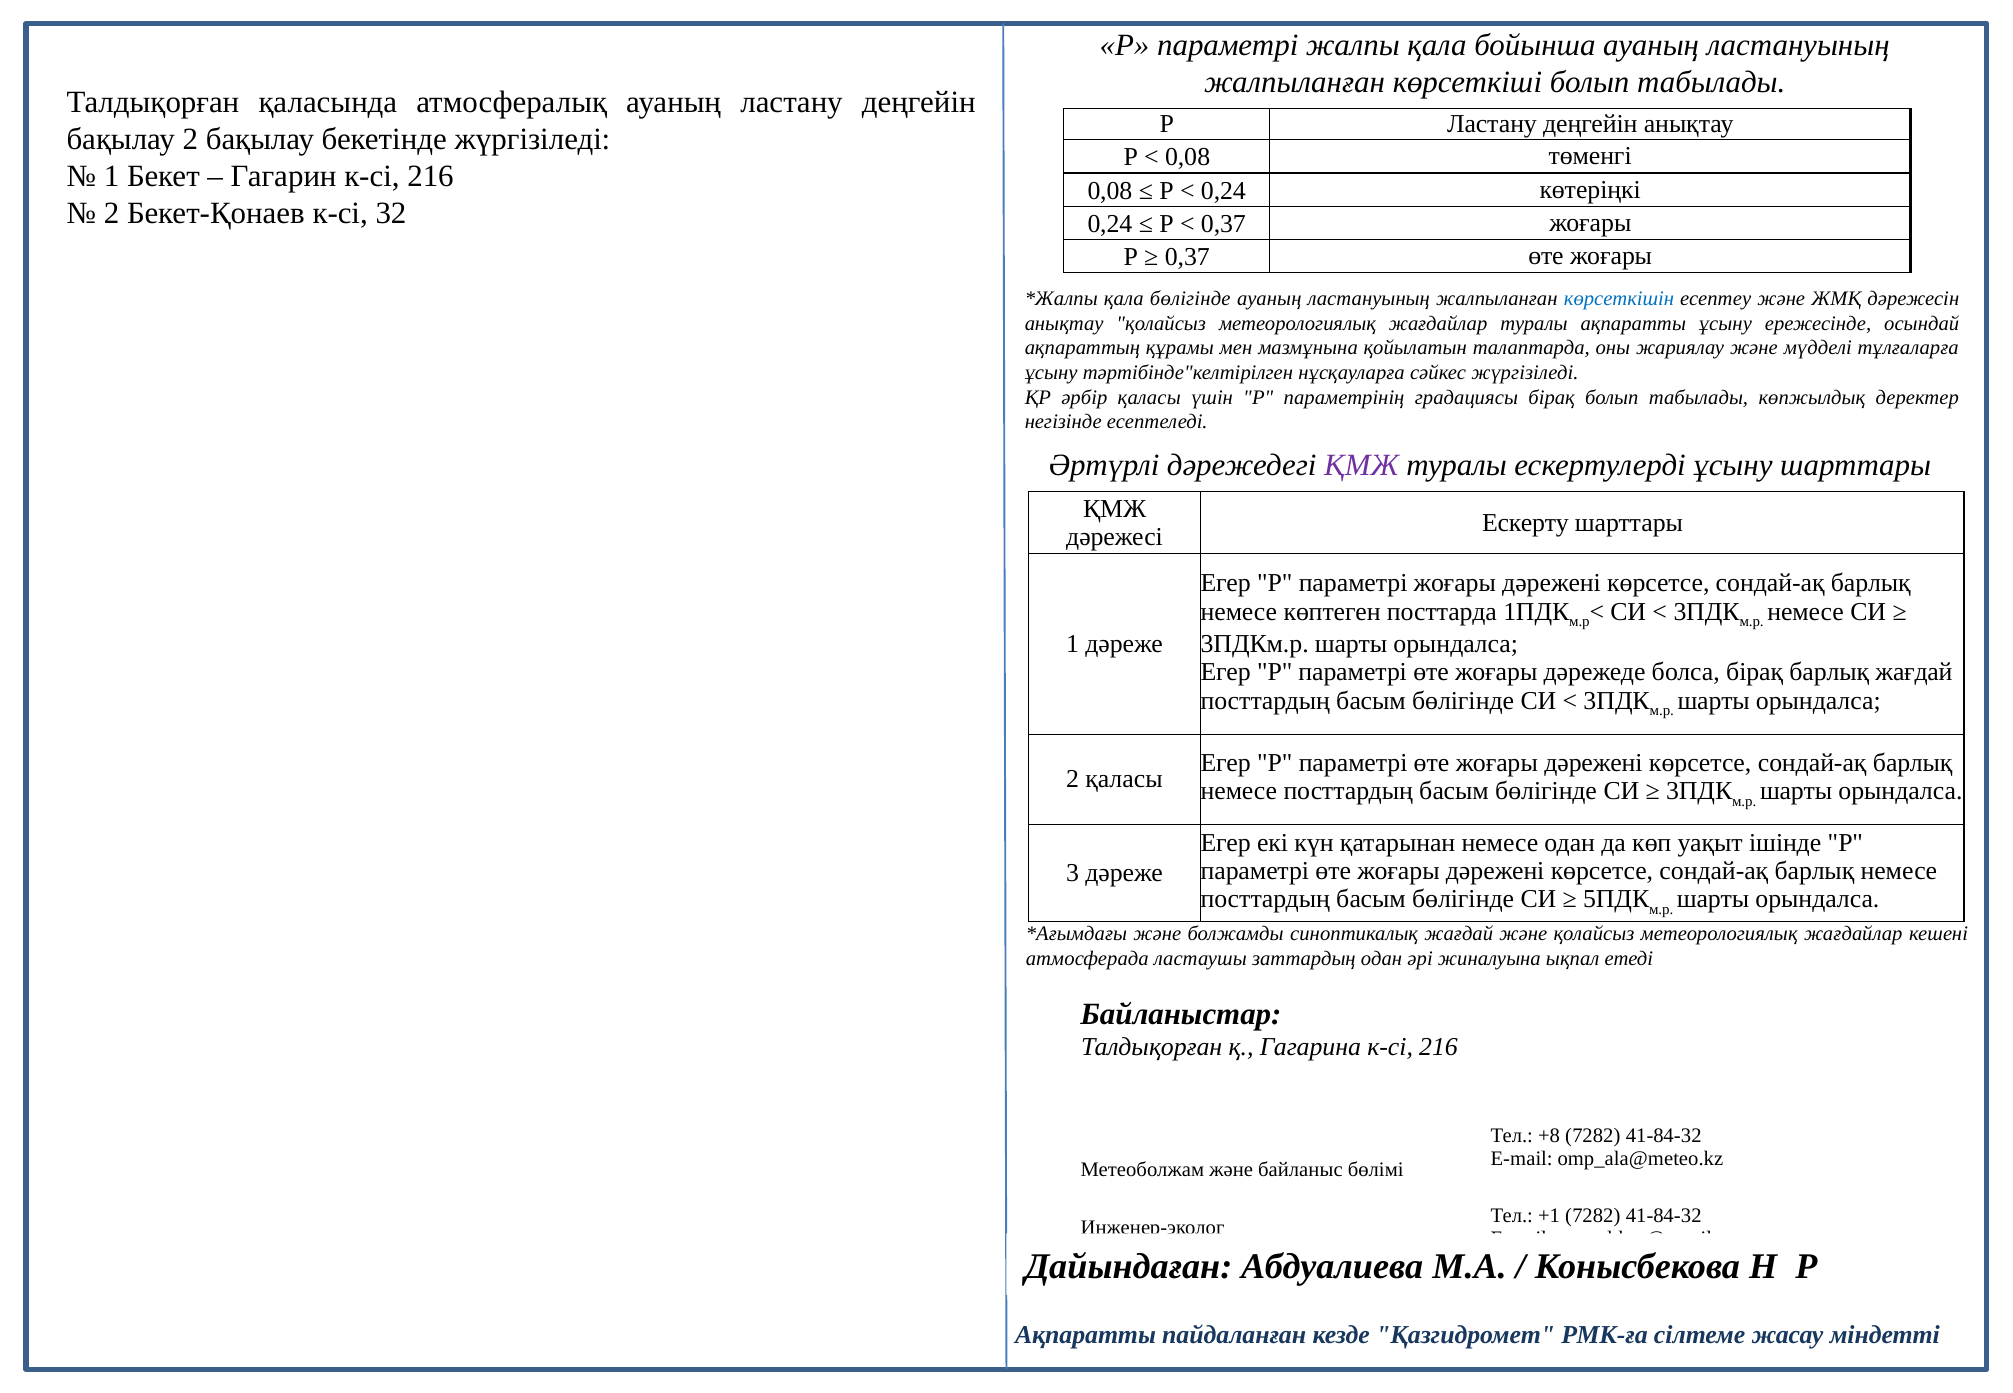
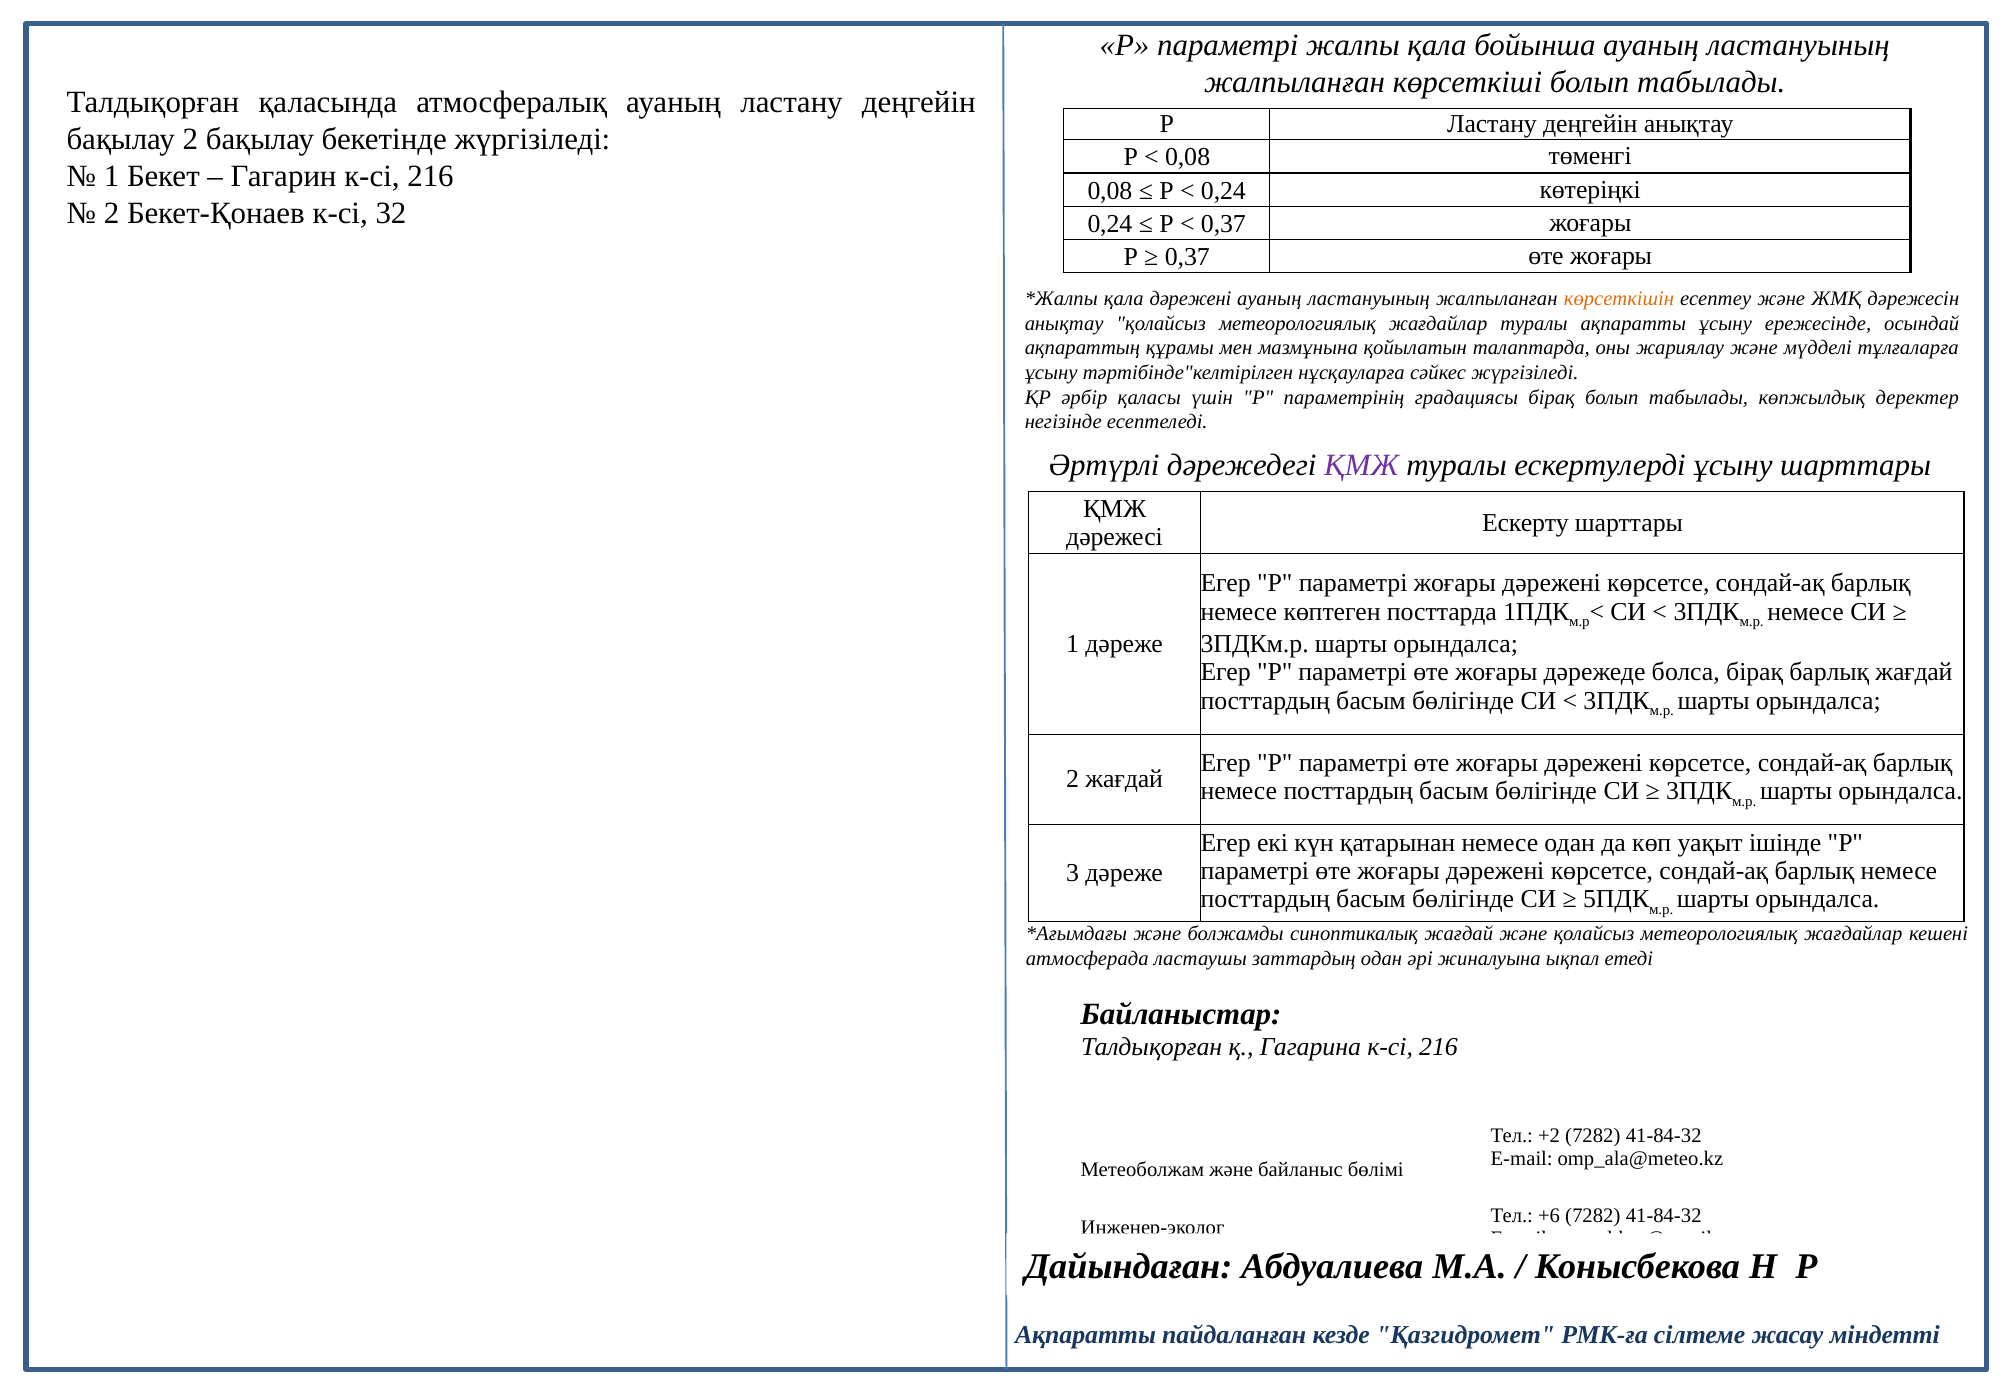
қала бөлігінде: бөлігінде -> дәрежені (1190, 299)
көрсеткішін colour: blue -> orange (1619, 299)
2 қаласы: қаласы -> жағдай (1124, 780)
+8: +8 -> +2 (1549, 1136)
+1: +1 -> +6 (1549, 1217)
